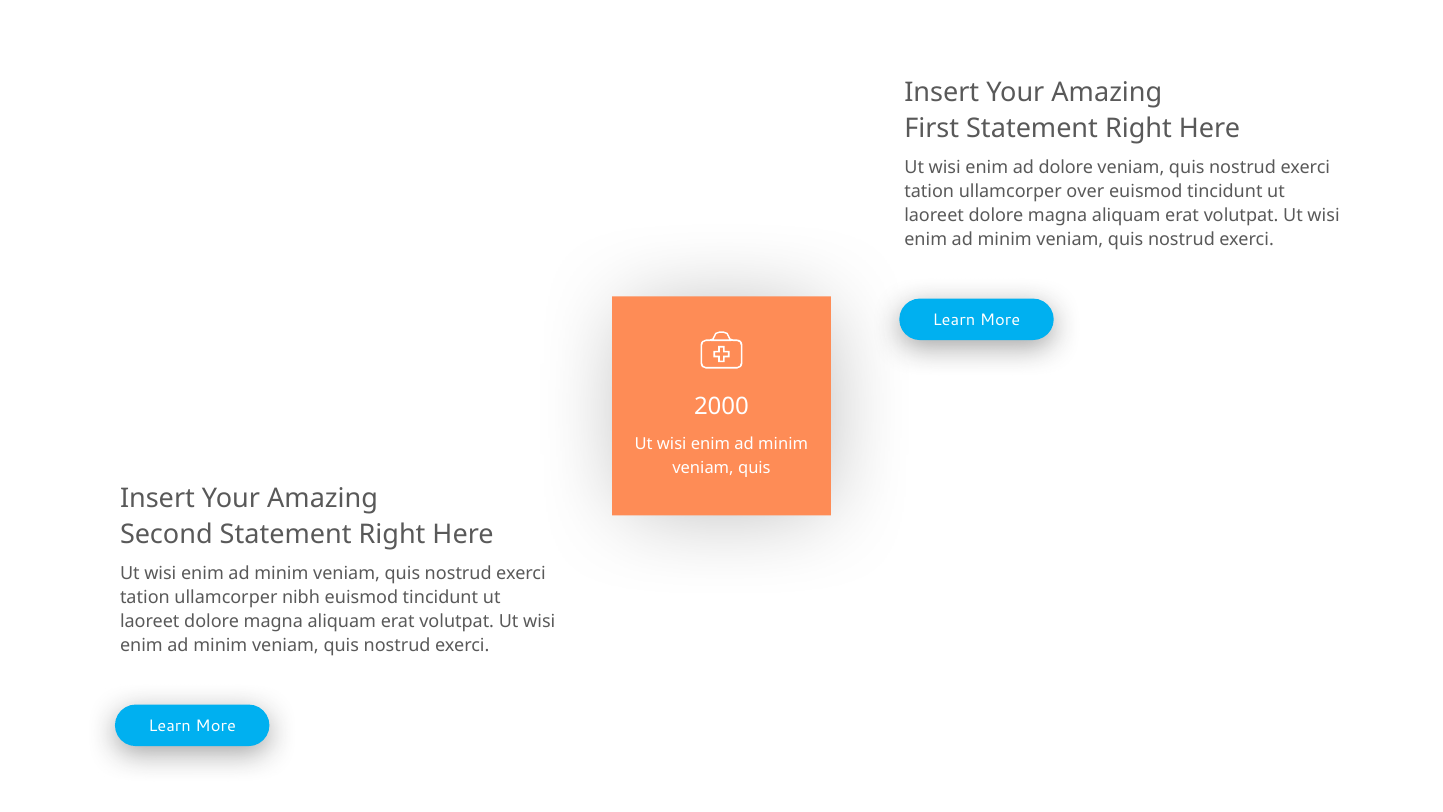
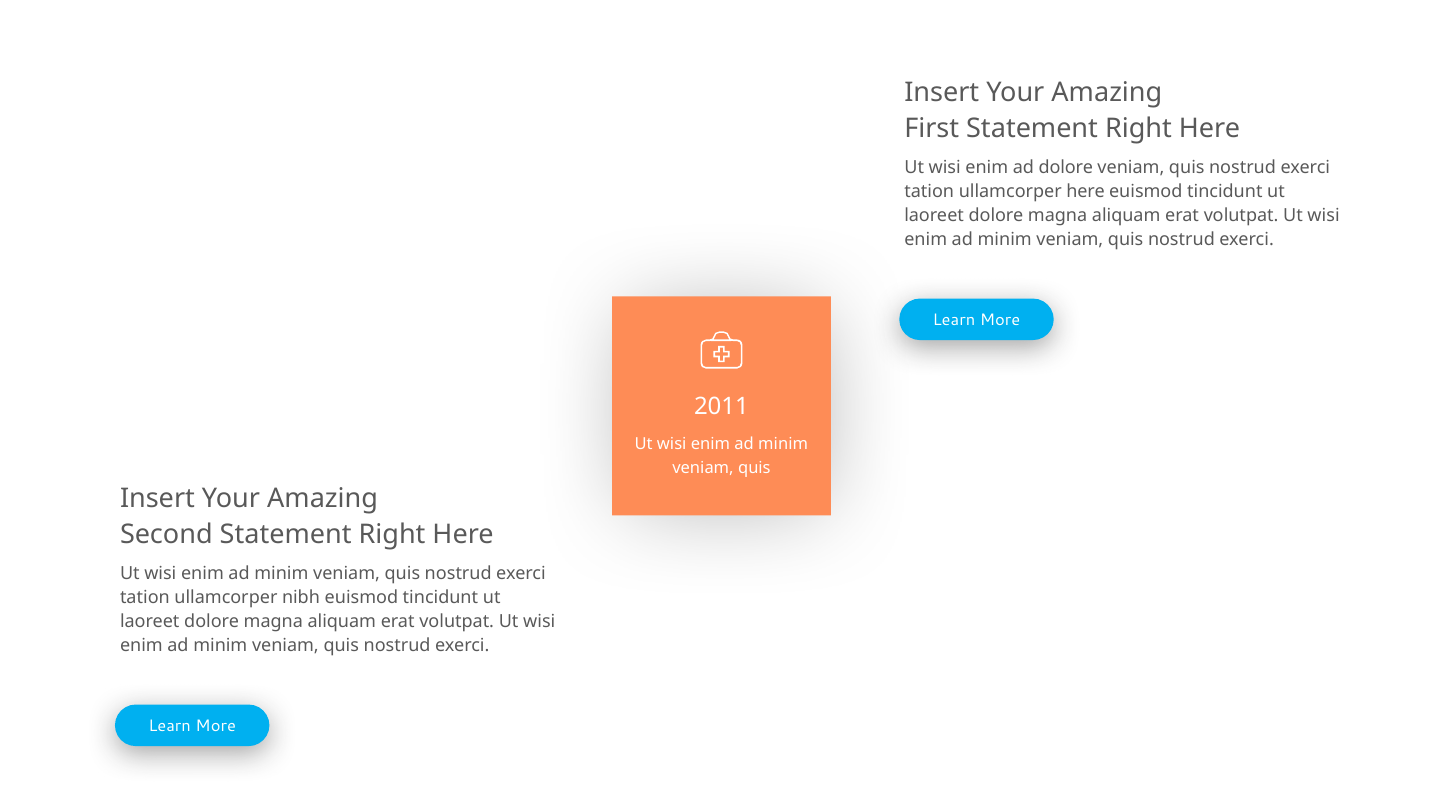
ullamcorper over: over -> here (1086, 192)
2000: 2000 -> 2011 (721, 406)
